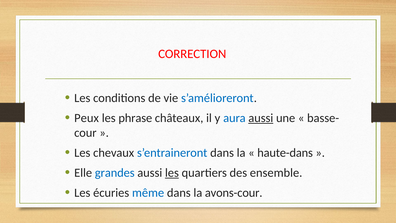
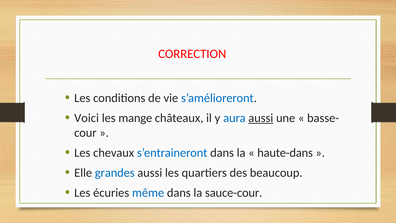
Peux: Peux -> Voici (87, 118)
phrase: phrase -> mange (135, 118)
les underline: present -> none (172, 173)
ensemble: ensemble -> beaucoup (276, 173)
avons-cour: avons-cour -> sauce-cour (234, 193)
